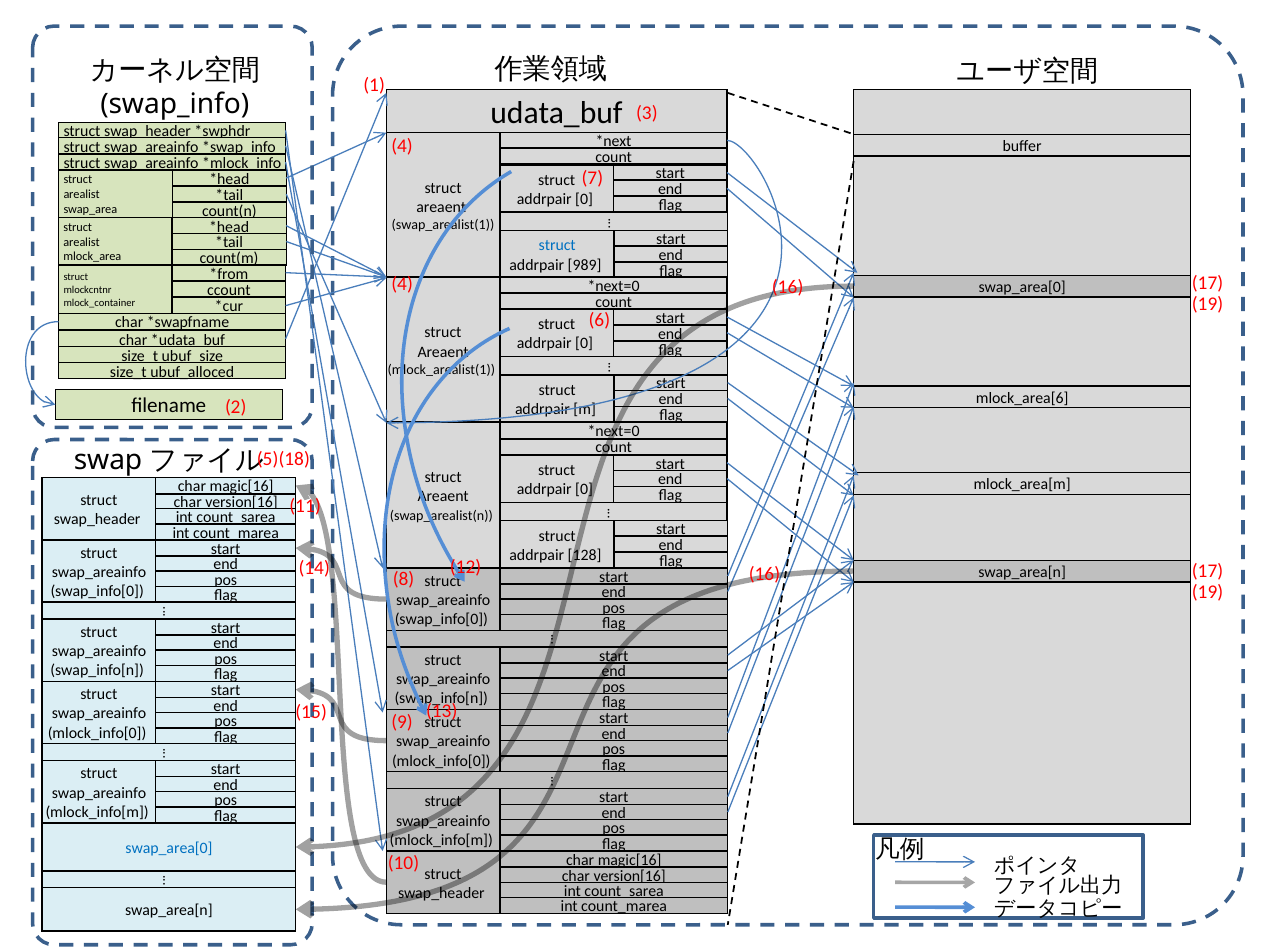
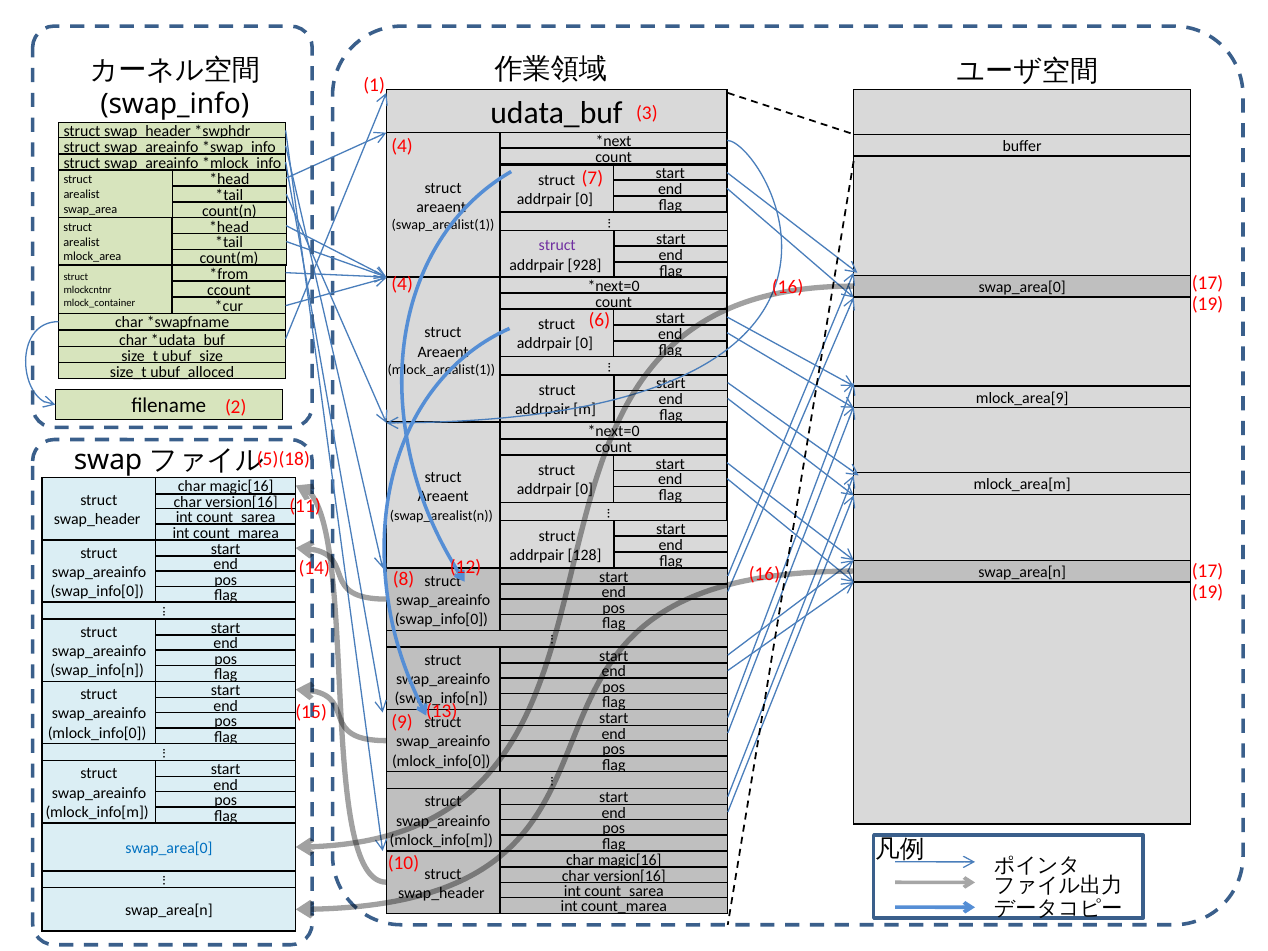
struct colour: blue -> purple (557, 246)
989: 989 -> 928 (585, 265)
mlock_area[6: mlock_area[6 -> mlock_area[9 (1022, 398)
